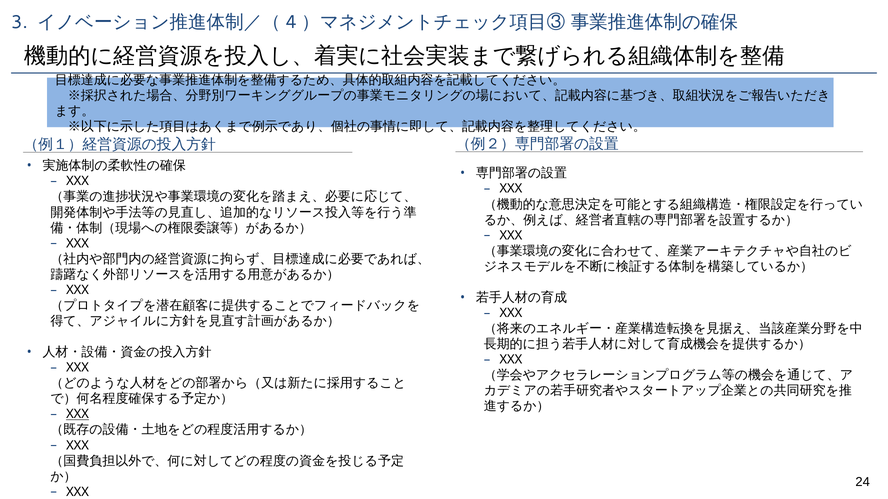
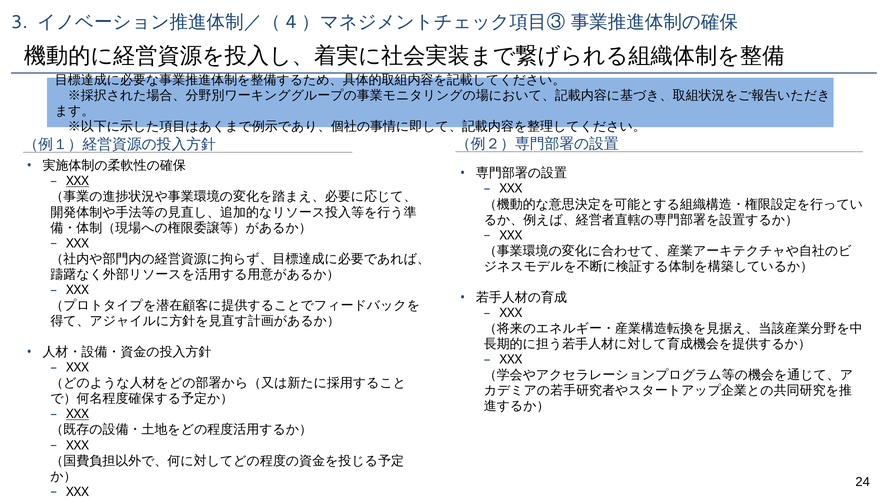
XXX underline: none -> present (78, 181)
